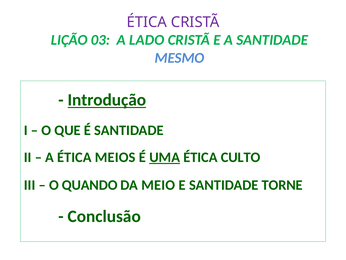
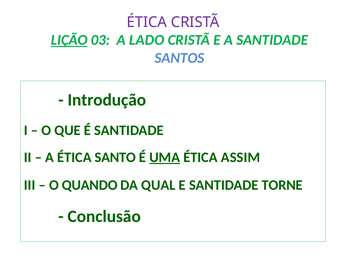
LIÇÃO underline: none -> present (69, 40)
MESMO: MESMO -> SANTOS (179, 58)
Introdução underline: present -> none (107, 100)
MEIOS: MEIOS -> SANTO (115, 157)
CULTO: CULTO -> ASSIM (241, 157)
MEIO: MEIO -> QUAL (158, 185)
